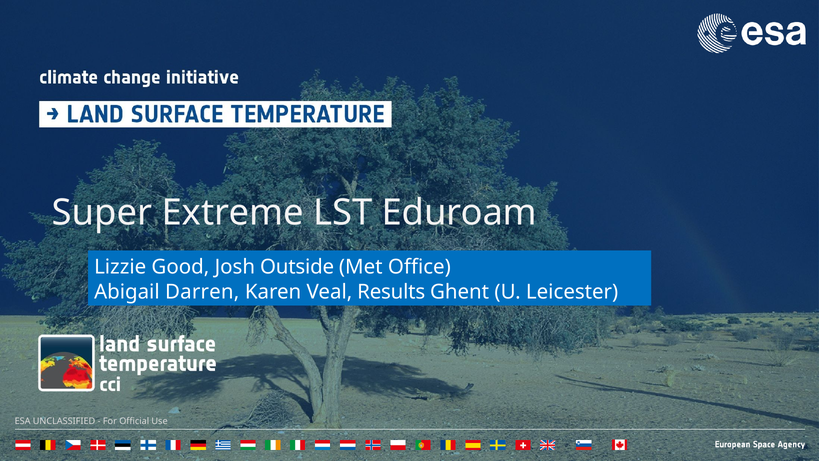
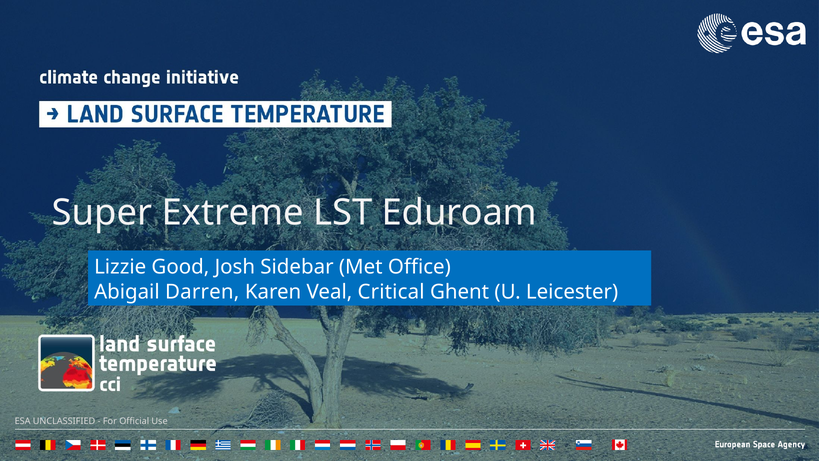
Outside: Outside -> Sidebar (297, 267)
Results: Results -> Critical (391, 292)
